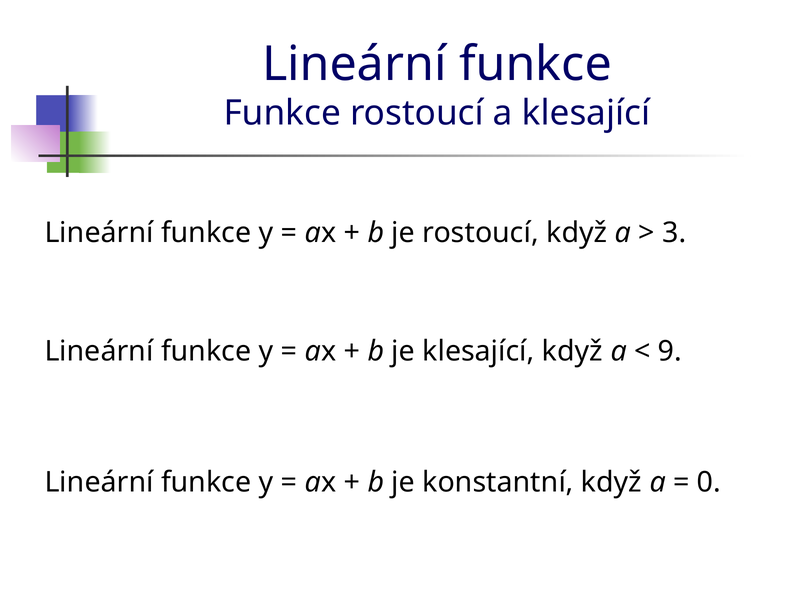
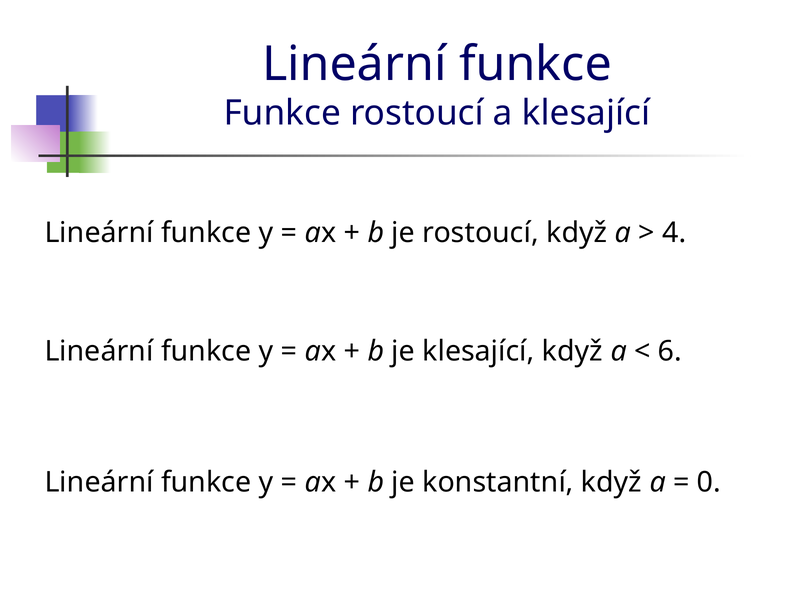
3: 3 -> 4 (674, 233)
9: 9 -> 6 (670, 351)
